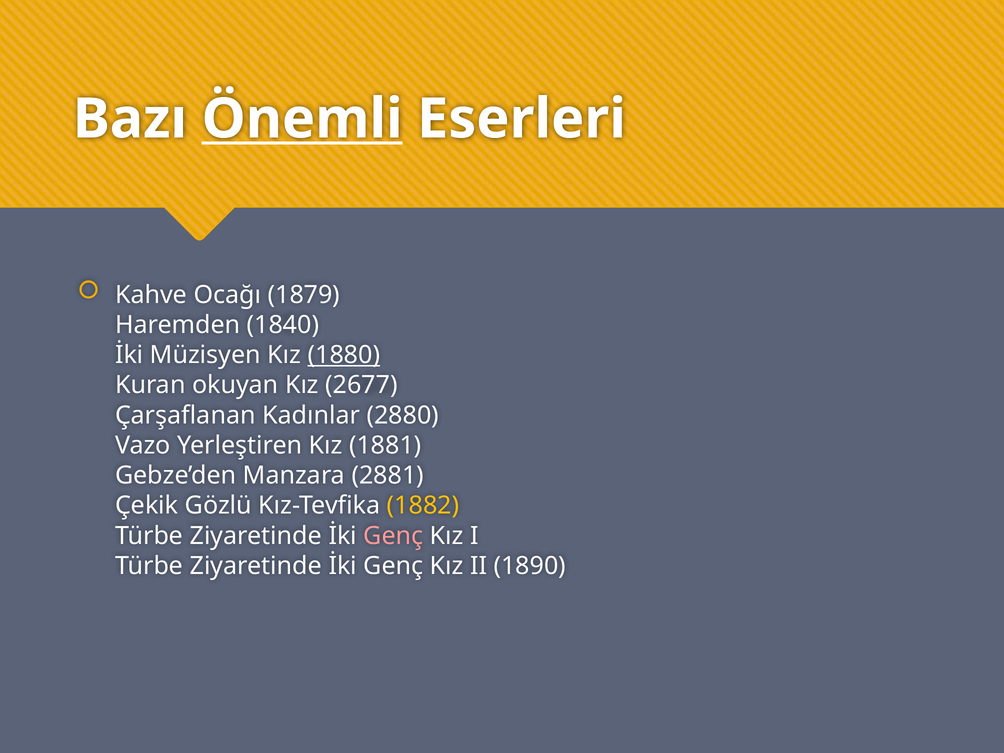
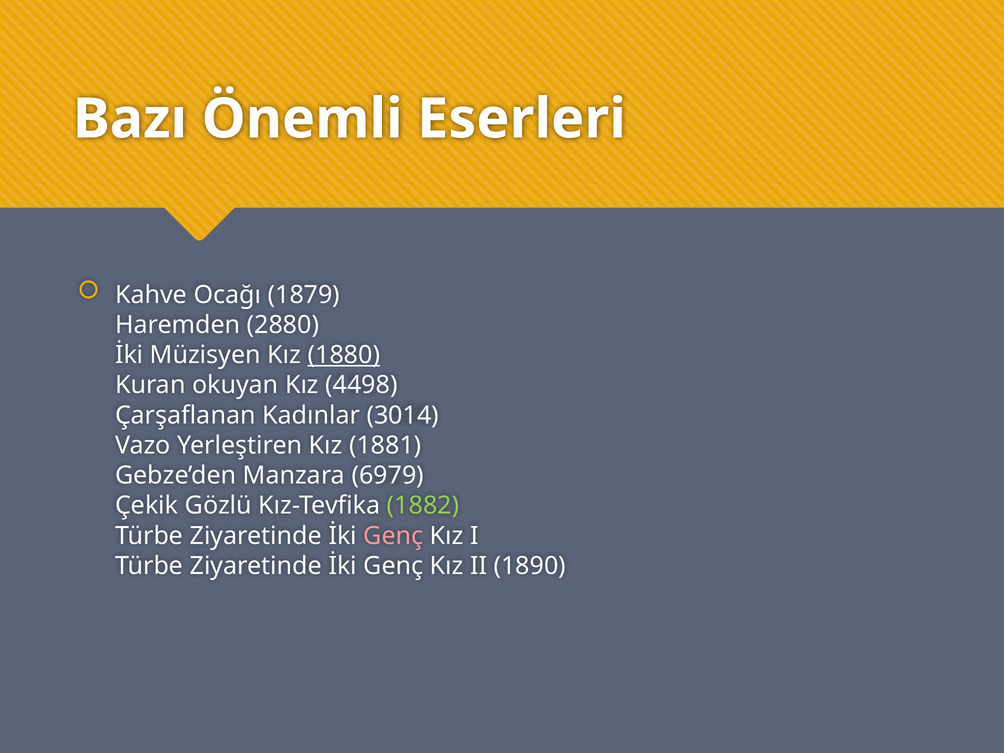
Önemli underline: present -> none (302, 119)
1840: 1840 -> 2880 (283, 325)
2677: 2677 -> 4498 (361, 385)
2880: 2880 -> 3014 (403, 415)
2881: 2881 -> 6979 (388, 475)
1882 colour: yellow -> light green (423, 506)
